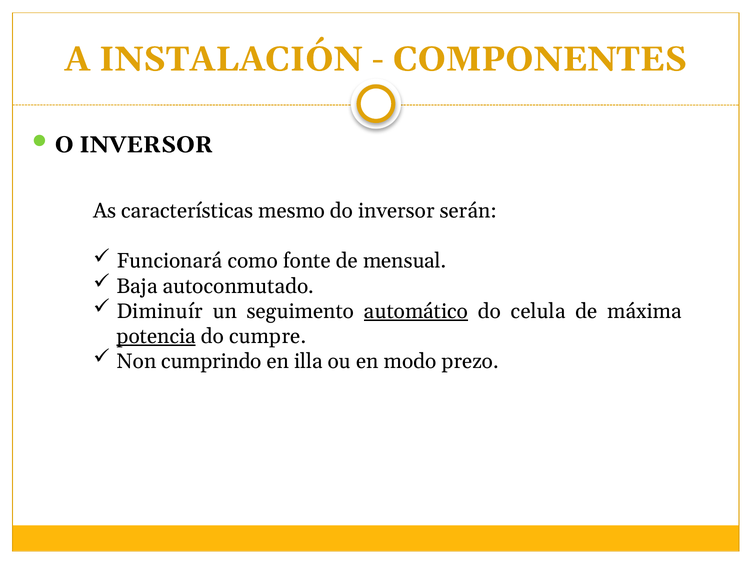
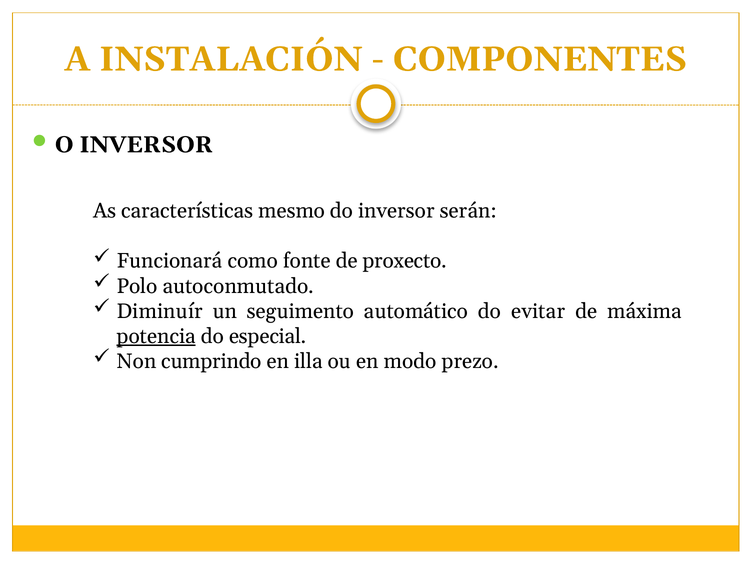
mensual: mensual -> proxecto (405, 261)
Baja: Baja -> Polo (137, 286)
automático underline: present -> none (416, 311)
celula: celula -> evitar (538, 311)
cumpre: cumpre -> especial (268, 336)
